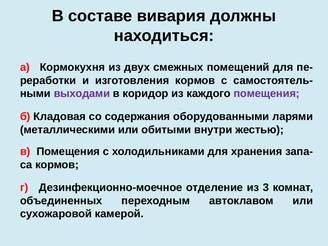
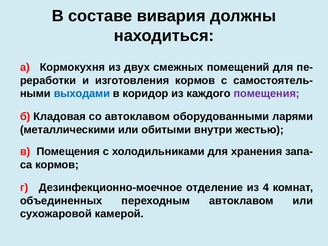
выходами colour: purple -> blue (82, 94)
со содержания: содержания -> автоклавом (137, 117)
3: 3 -> 4 (266, 188)
